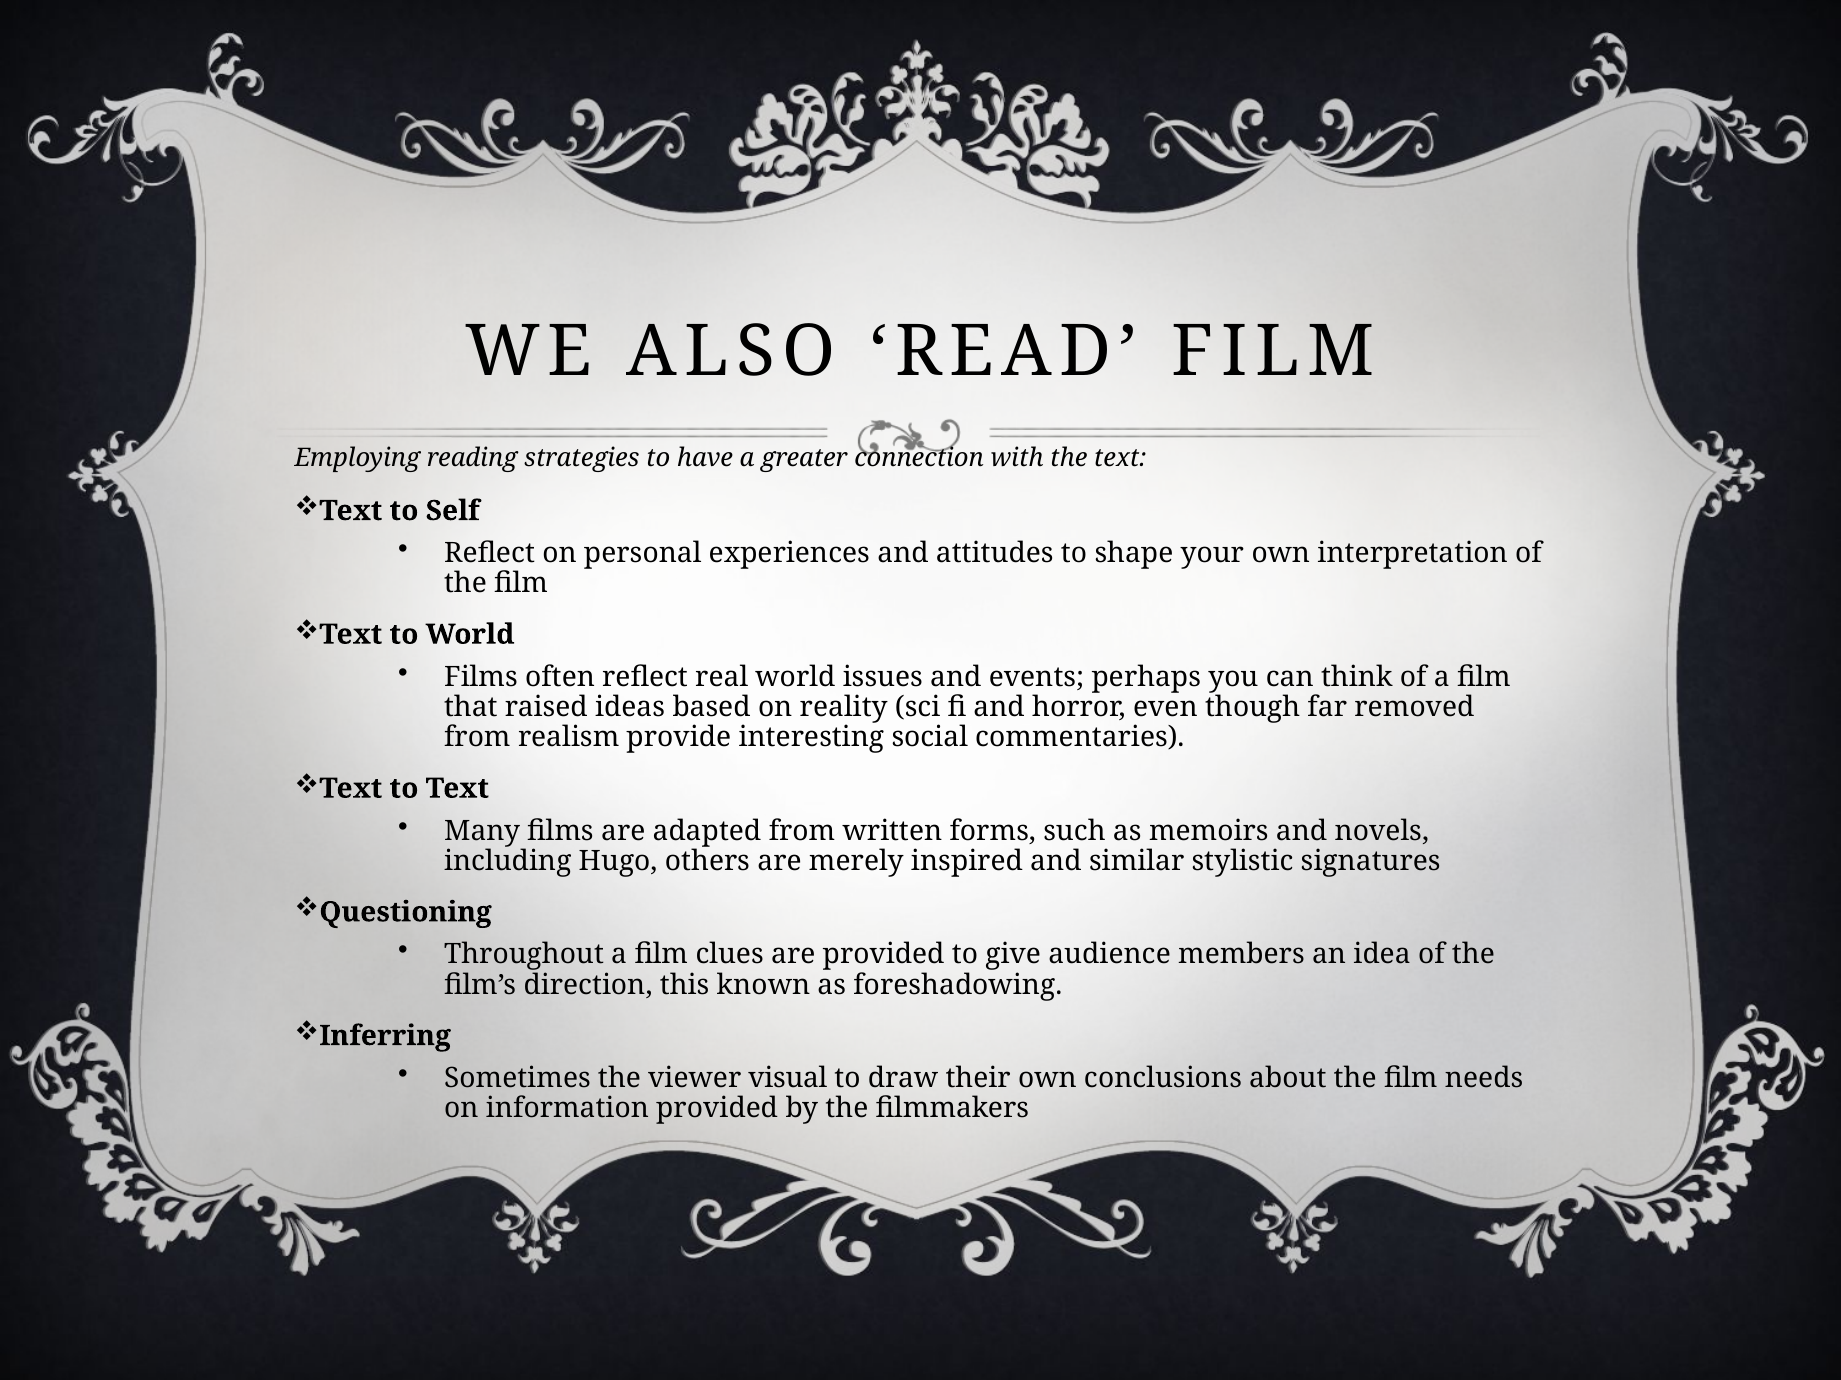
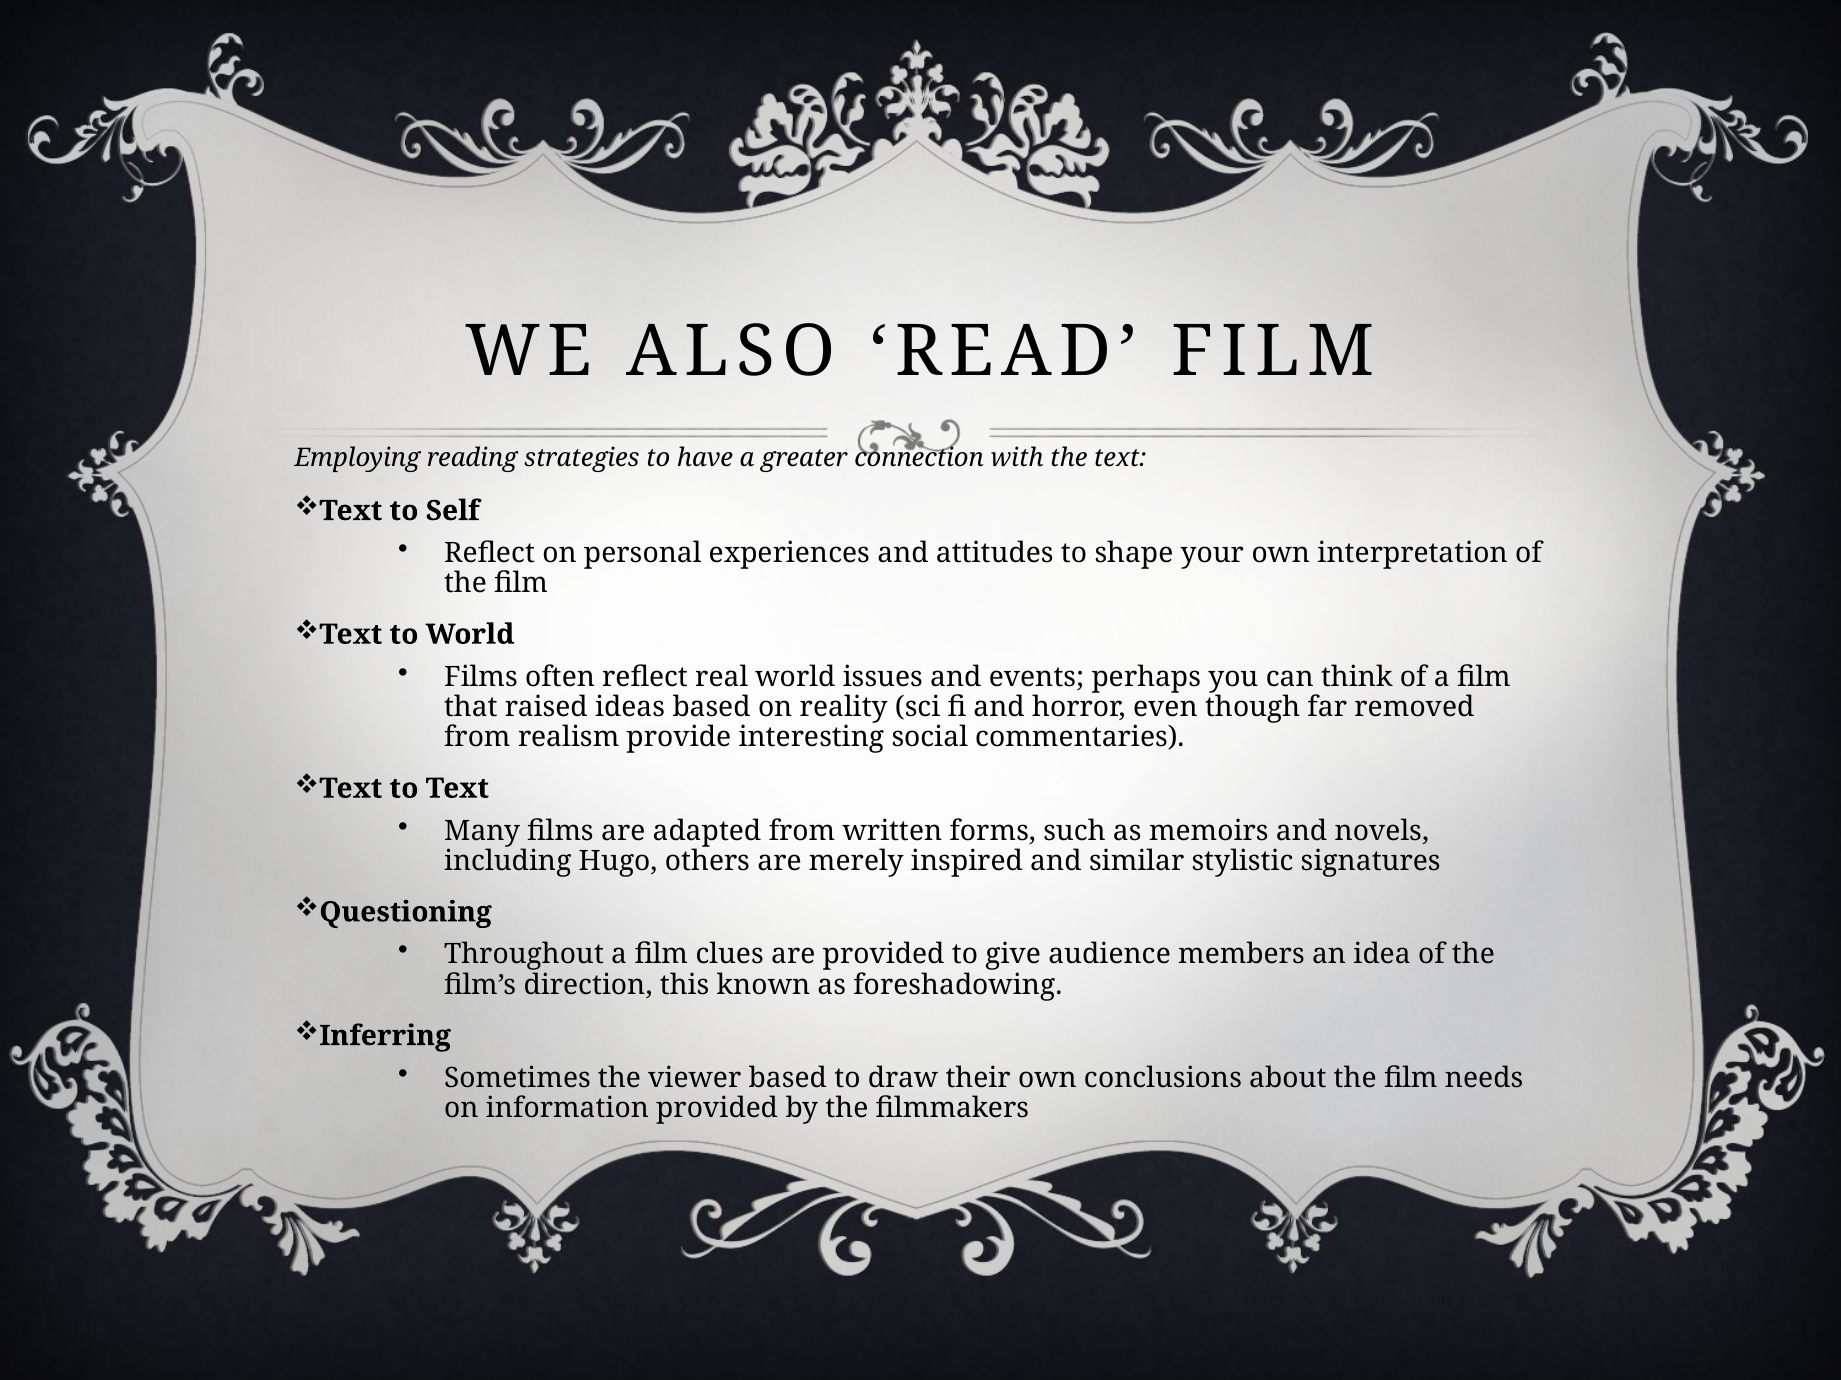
viewer visual: visual -> based (788, 1079)
